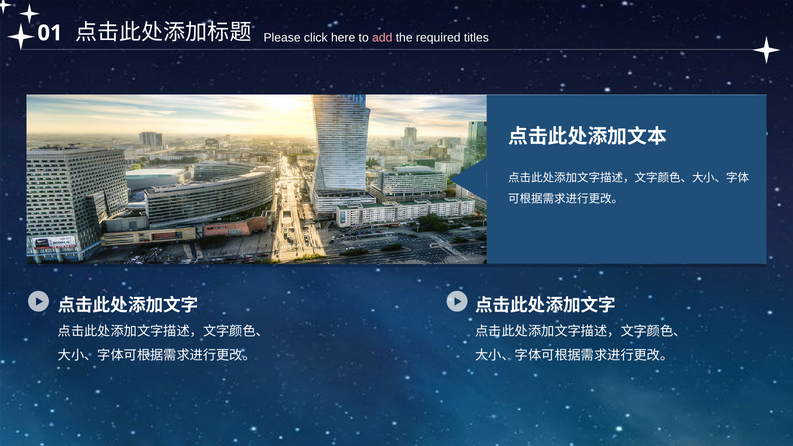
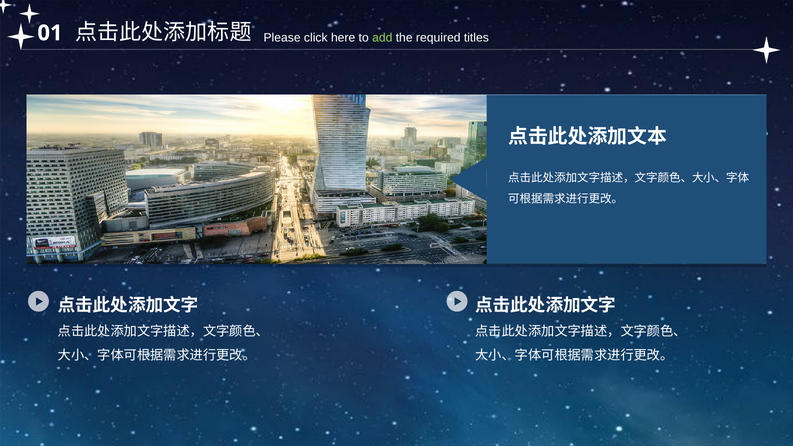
add colour: pink -> light green (382, 38)
